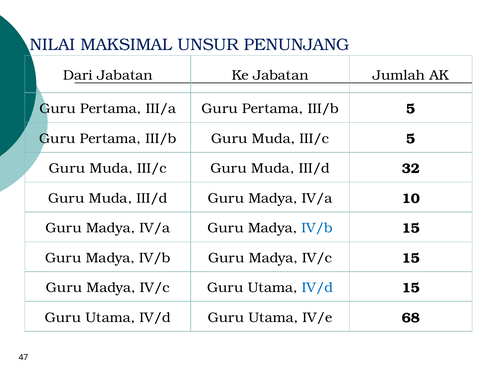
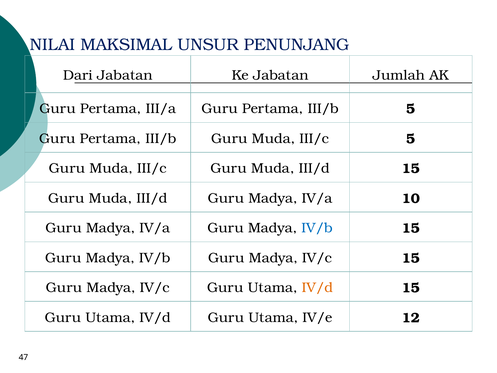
III/d 32: 32 -> 15 (411, 169)
IV/d colour: blue -> orange (318, 287)
68: 68 -> 12 (411, 318)
